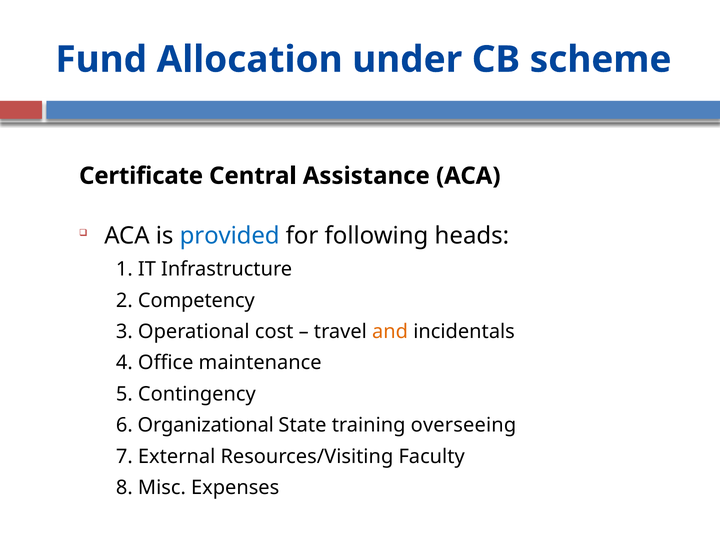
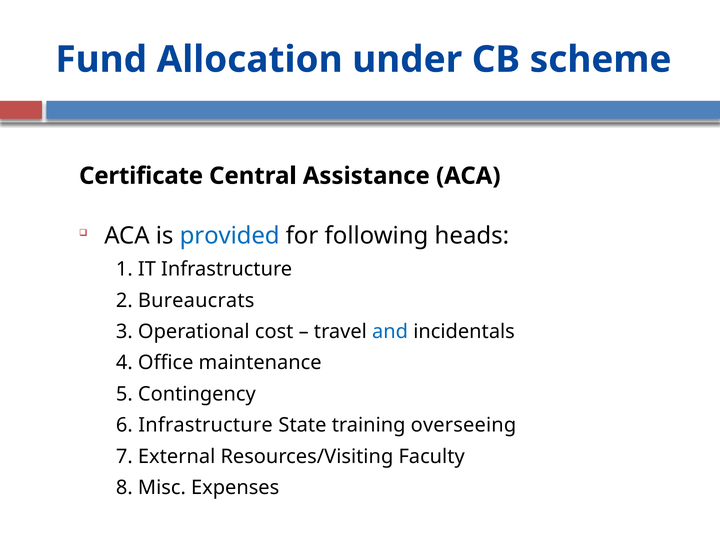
Competency: Competency -> Bureaucrats (196, 300)
and colour: orange -> blue (390, 332)
6 Organizational: Organizational -> Infrastructure (206, 425)
